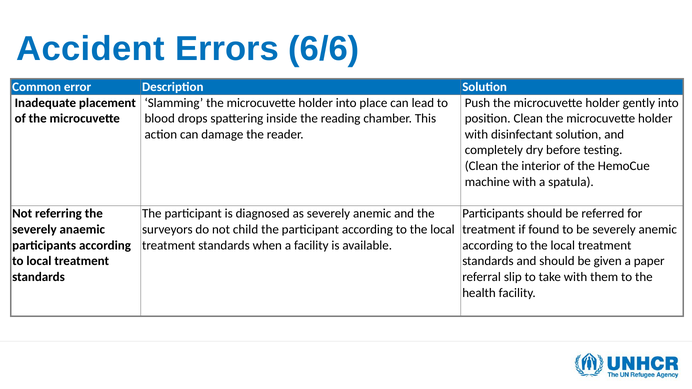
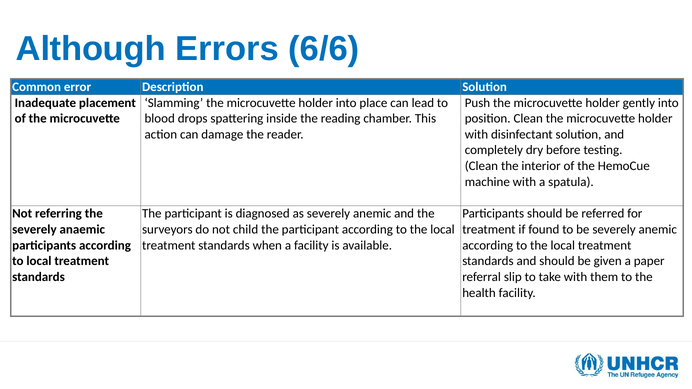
Accident: Accident -> Although (91, 49)
